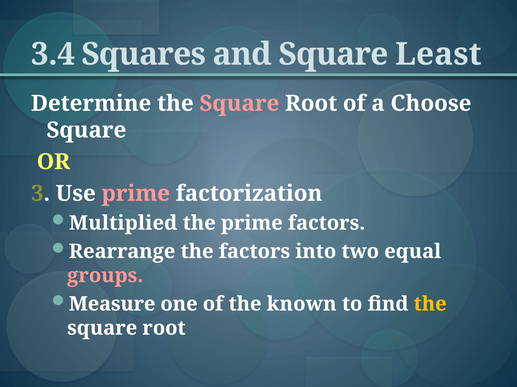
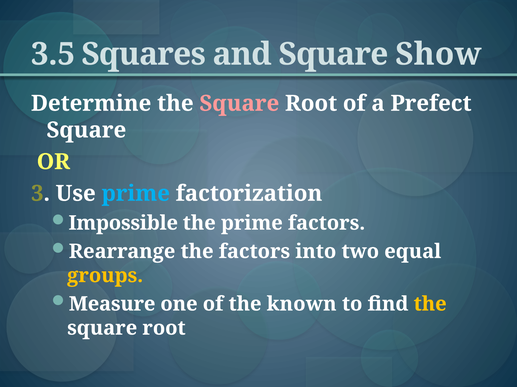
3.4: 3.4 -> 3.5 (53, 54)
Least: Least -> Show (438, 54)
Choose: Choose -> Prefect (431, 104)
prime colour: pink -> light blue (136, 194)
Multiplied: Multiplied -> Impossible (123, 223)
groups colour: pink -> yellow (105, 276)
